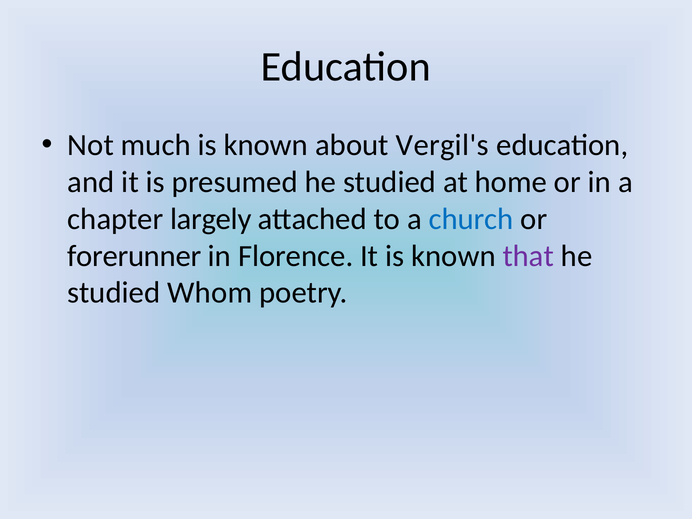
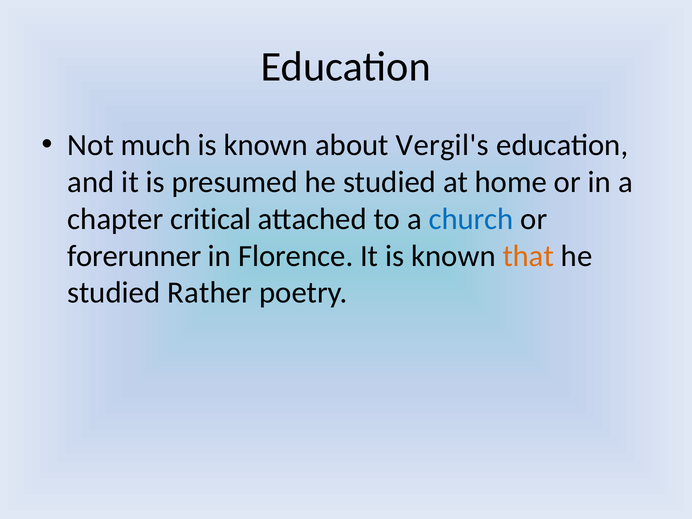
largely: largely -> critical (211, 219)
that colour: purple -> orange (528, 256)
Whom: Whom -> Rather (210, 293)
